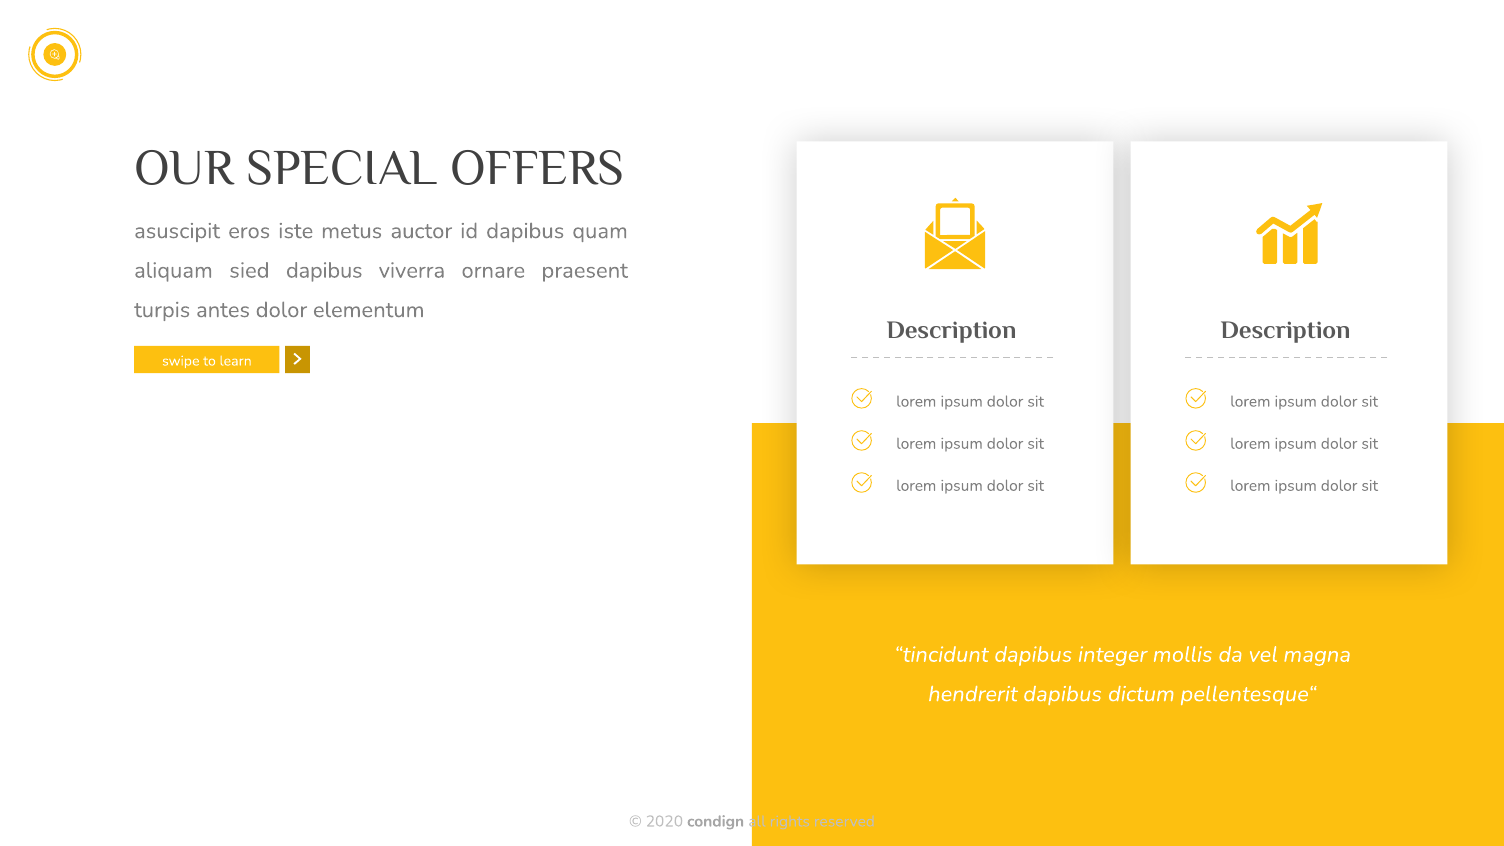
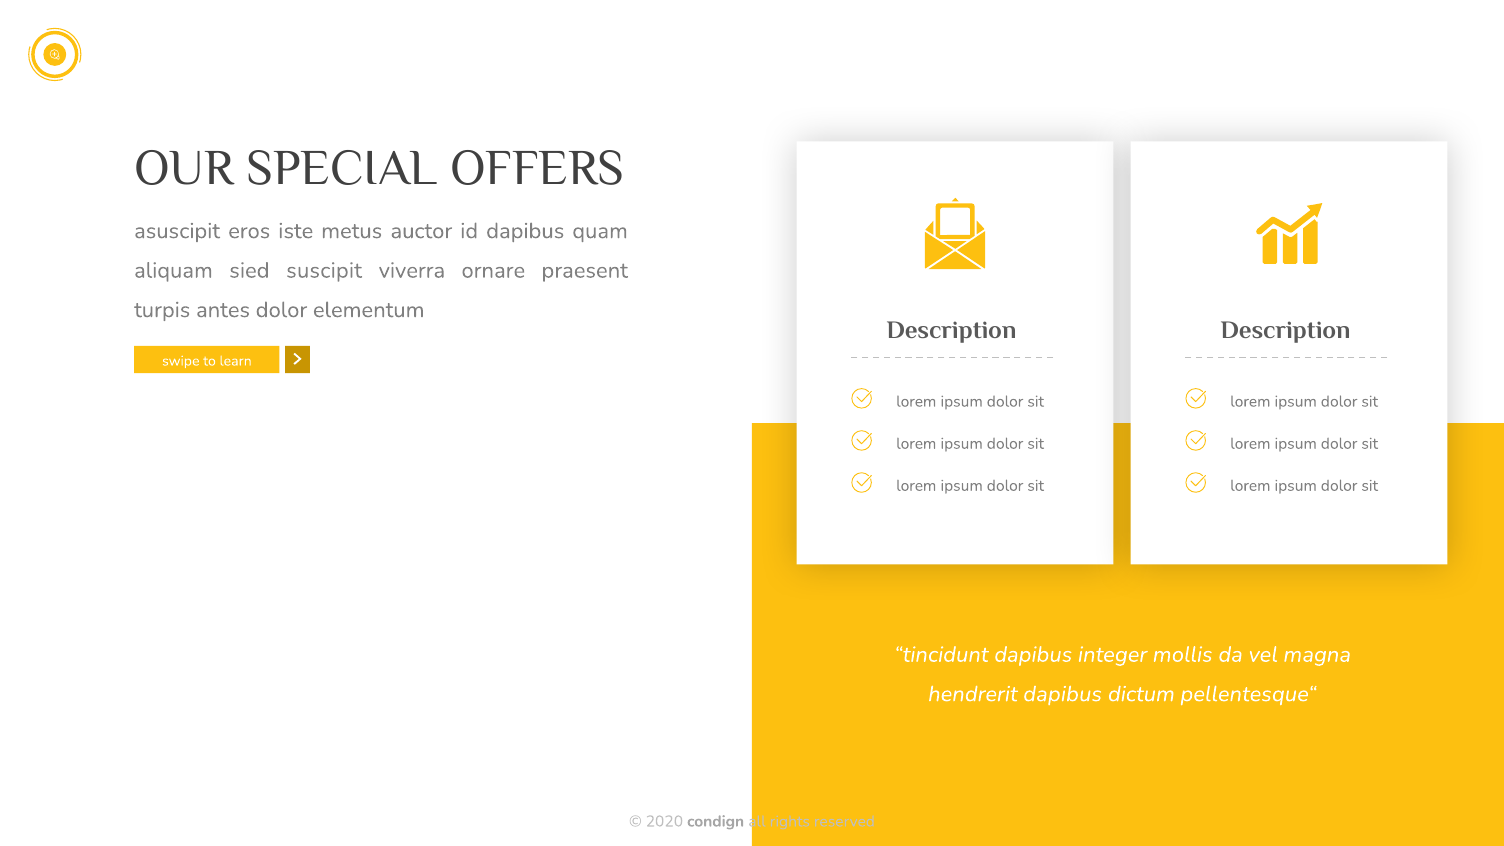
sied dapibus: dapibus -> suscipit (324, 270)
